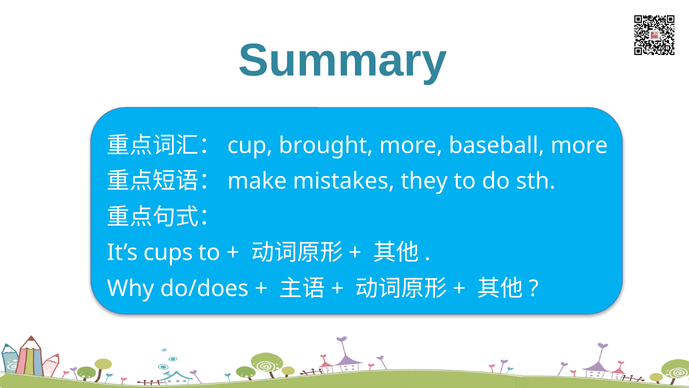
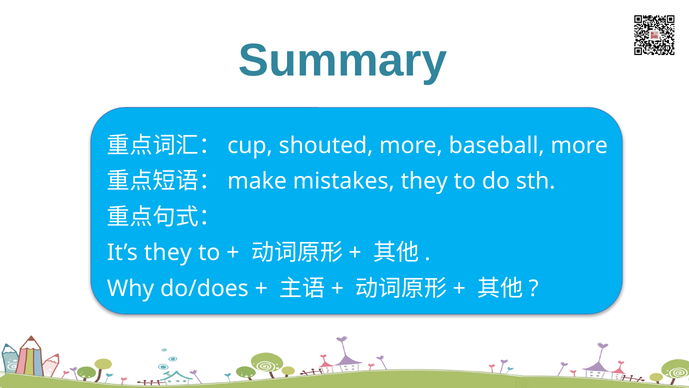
brought: brought -> shouted (326, 145)
It’s cups: cups -> they (168, 253)
